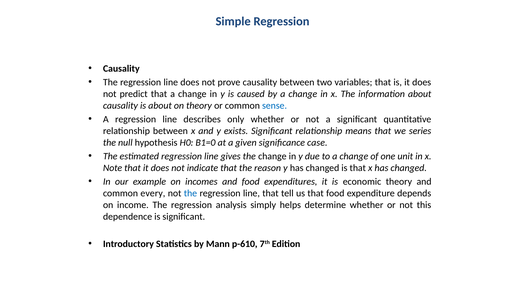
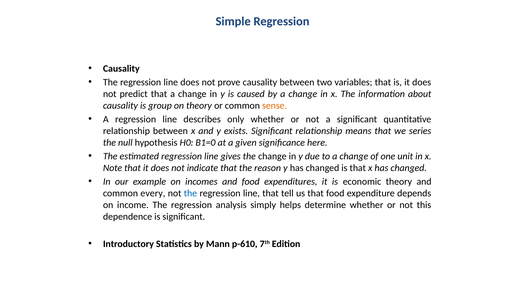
is about: about -> group (160, 106)
sense colour: blue -> orange (275, 106)
case: case -> here (317, 143)
